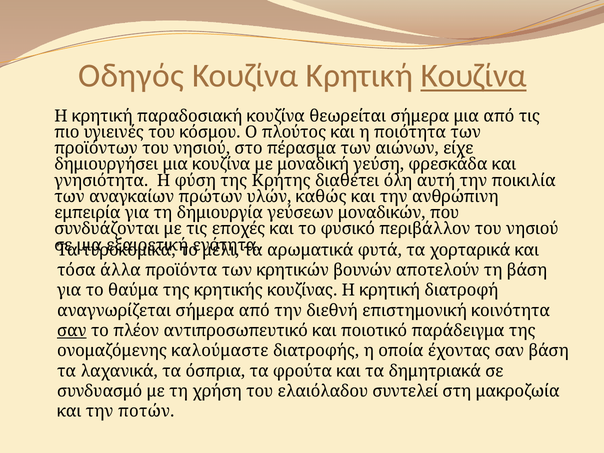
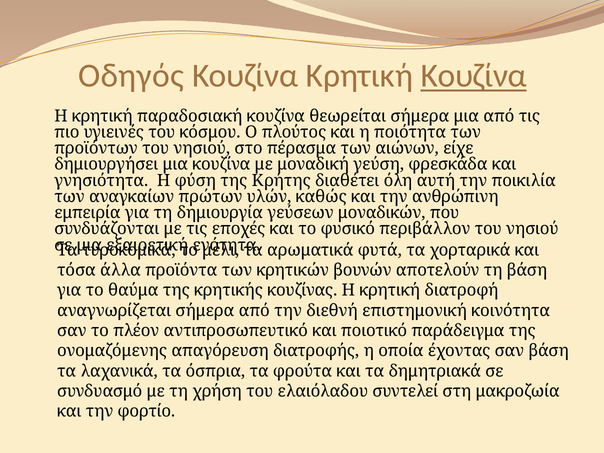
σαν underline: present -> none (72, 331)
καλούμαστε: καλούμαστε -> απαγόρευση (220, 351)
ποτών: ποτών -> φορτίο (146, 411)
